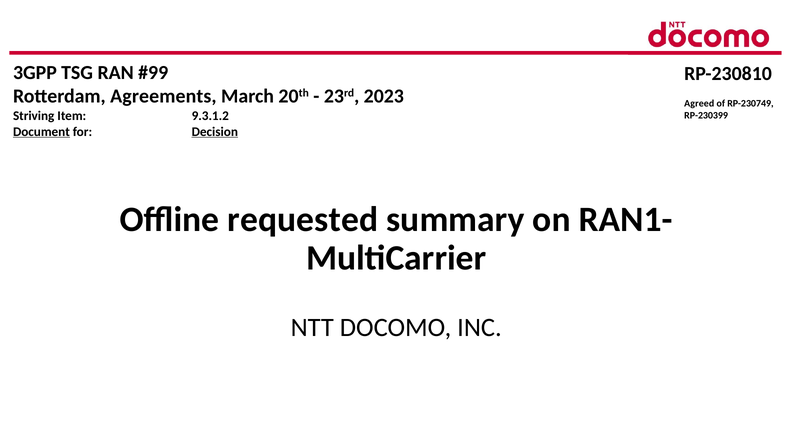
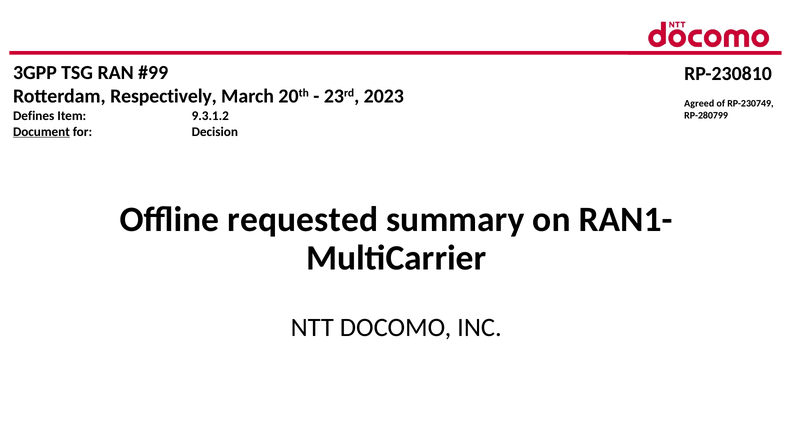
Agreements: Agreements -> Respectively (164, 96)
Striving: Striving -> Defines (34, 116)
RP-230399: RP-230399 -> RP-280799 (706, 115)
Decision underline: present -> none (215, 132)
